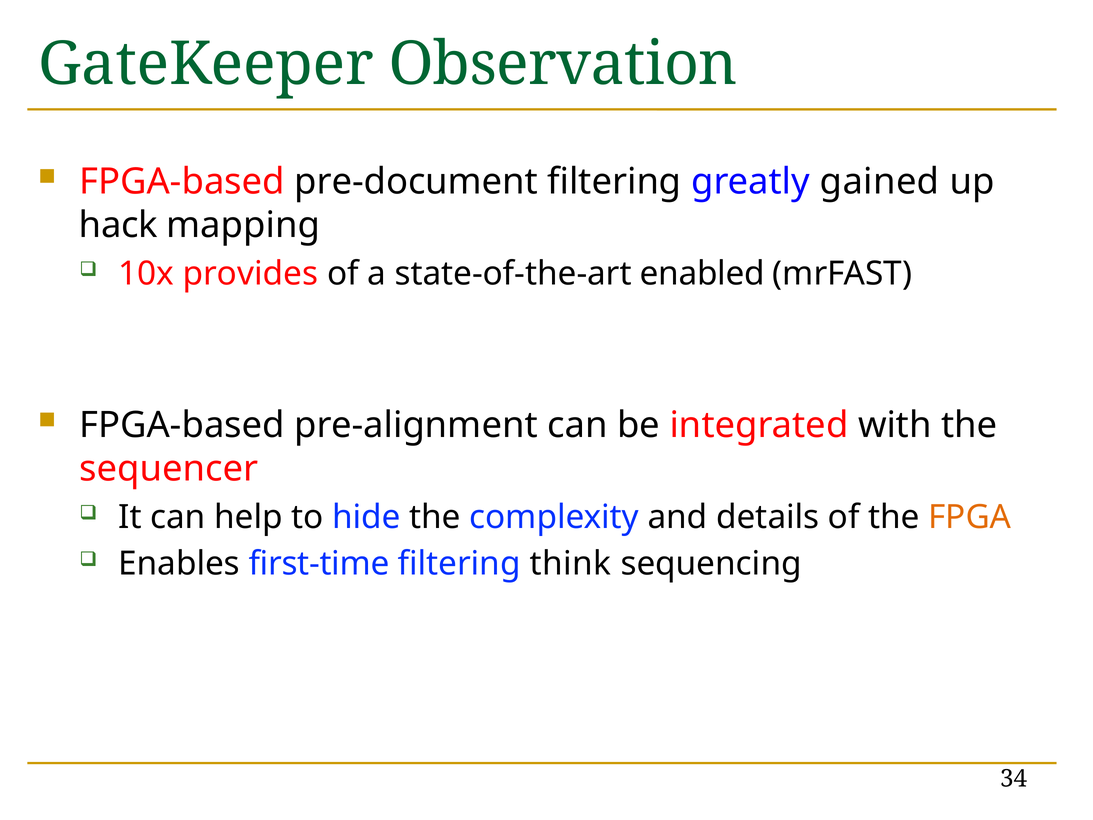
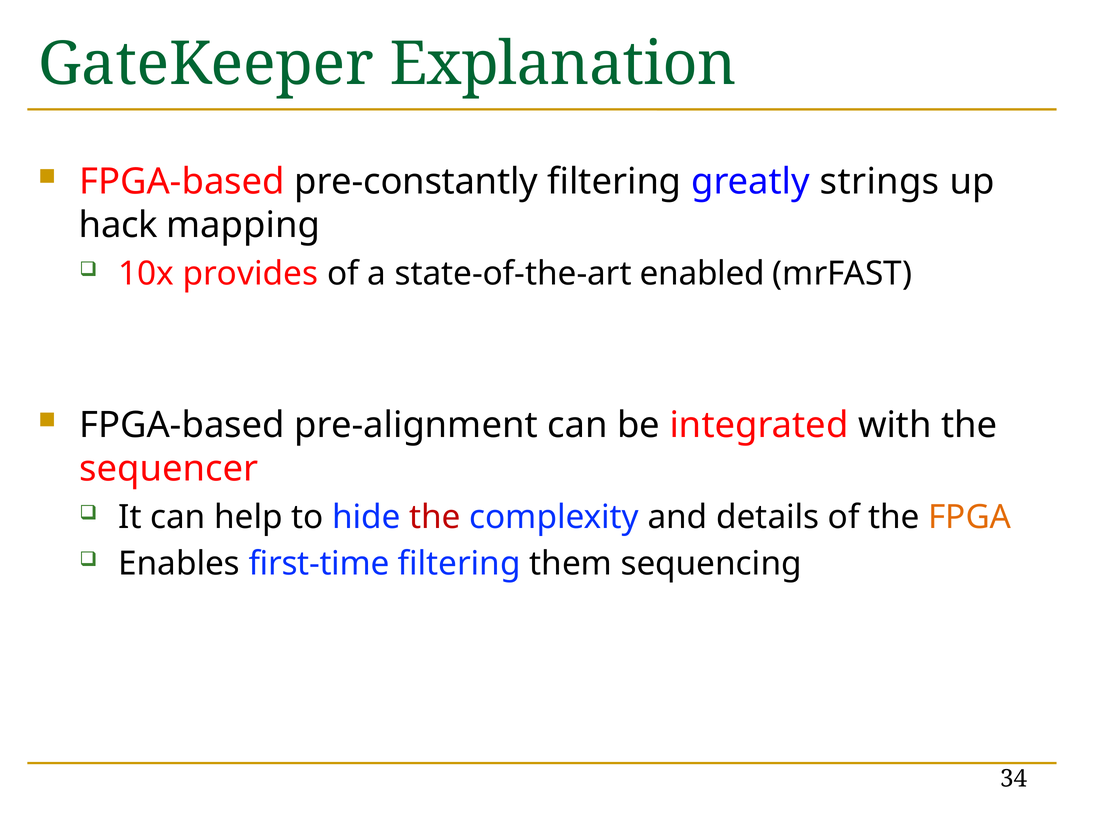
Observation: Observation -> Explanation (563, 64)
pre-document: pre-document -> pre-constantly (416, 182)
gained: gained -> strings (880, 182)
the colour: black -> red (435, 517)
think: think -> them (571, 564)
